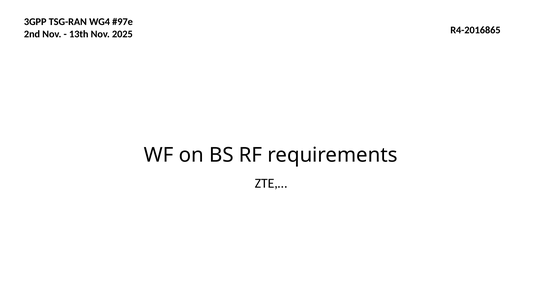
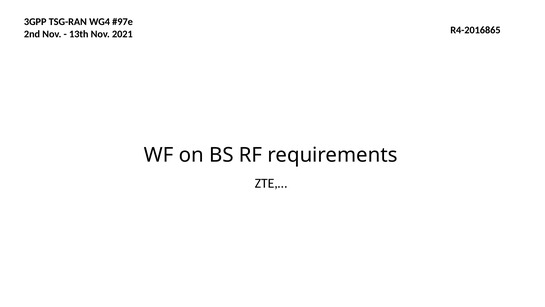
2025: 2025 -> 2021 (122, 34)
